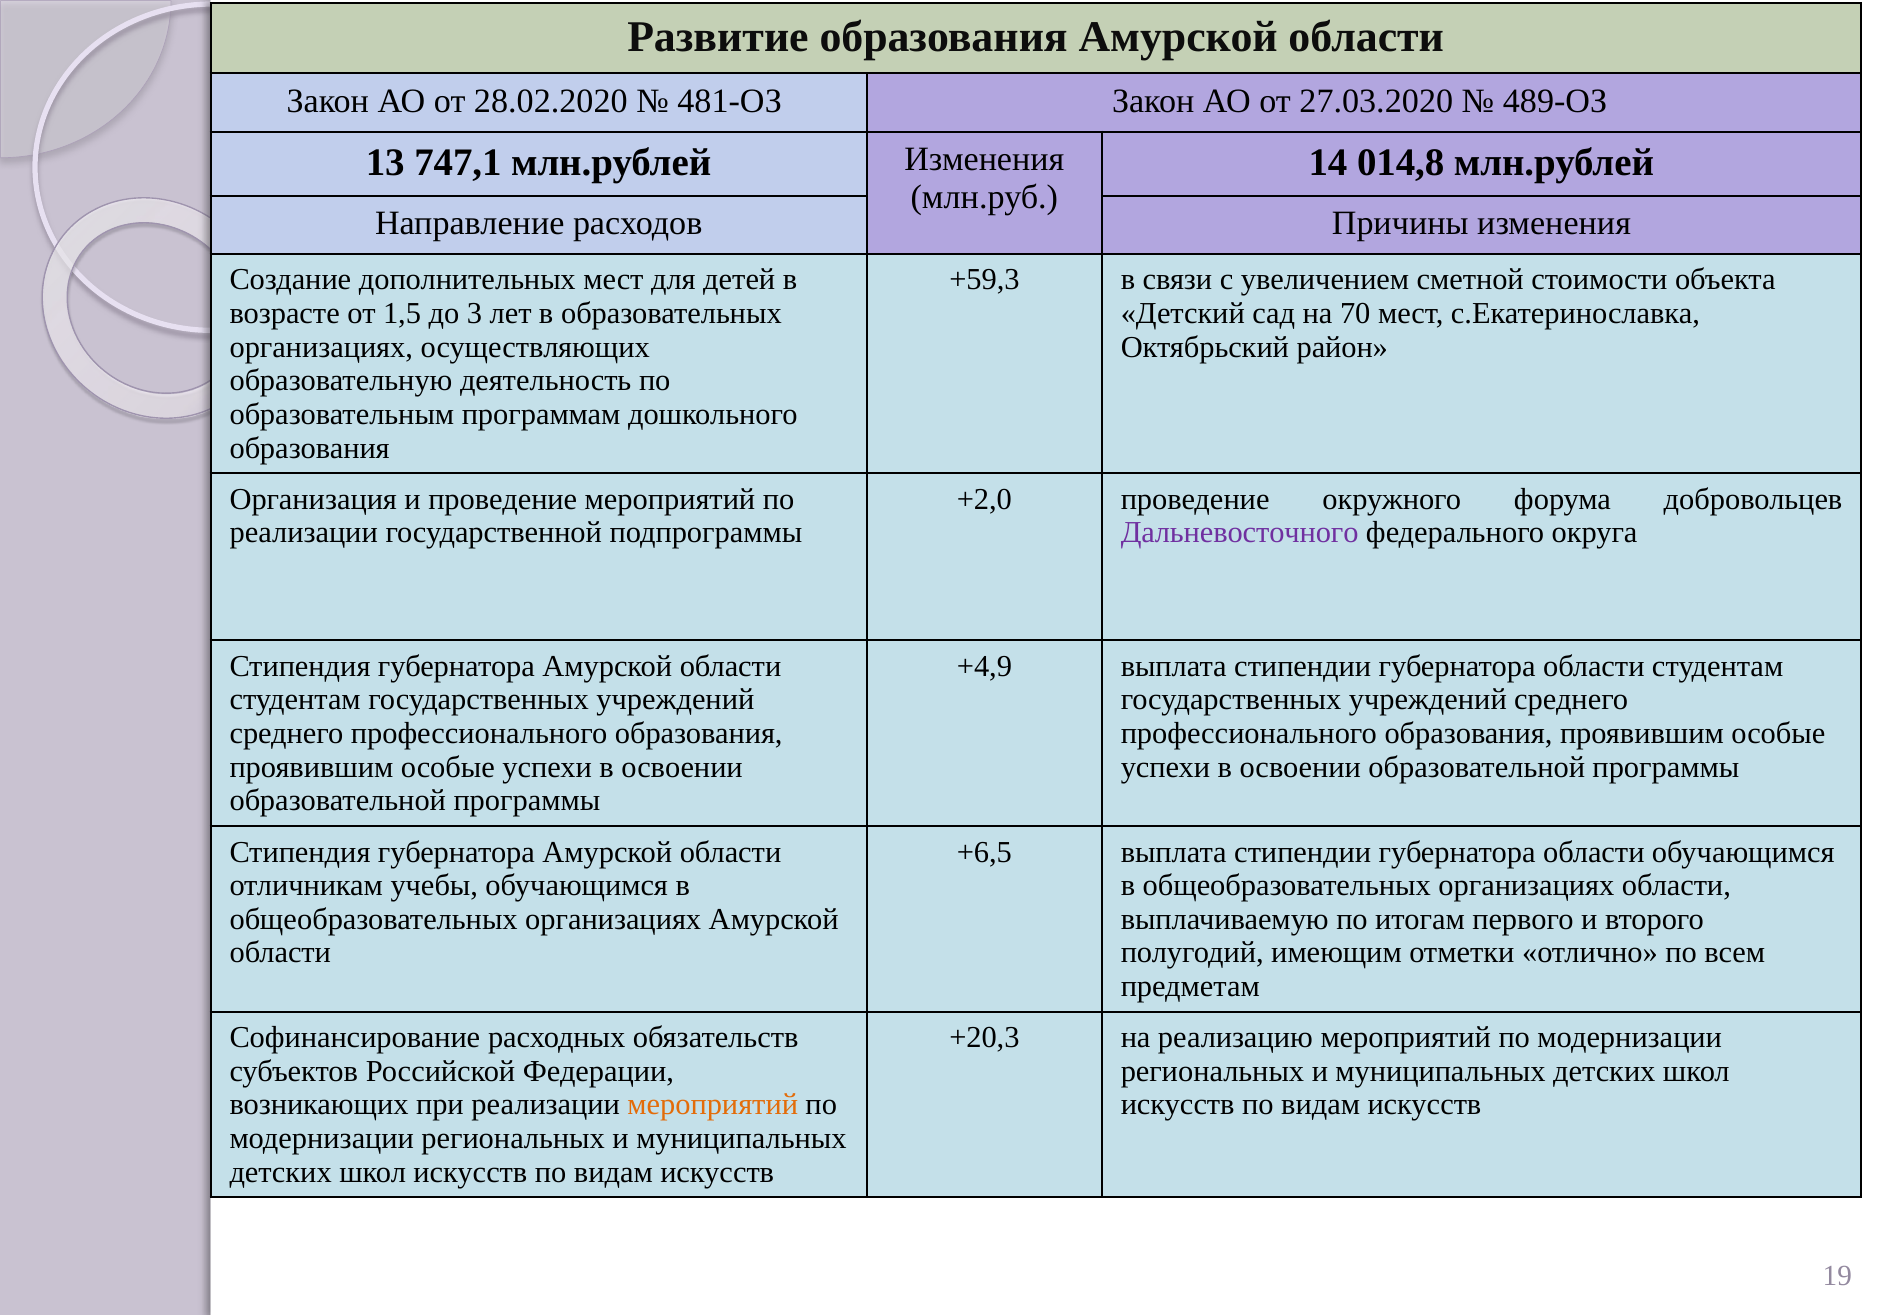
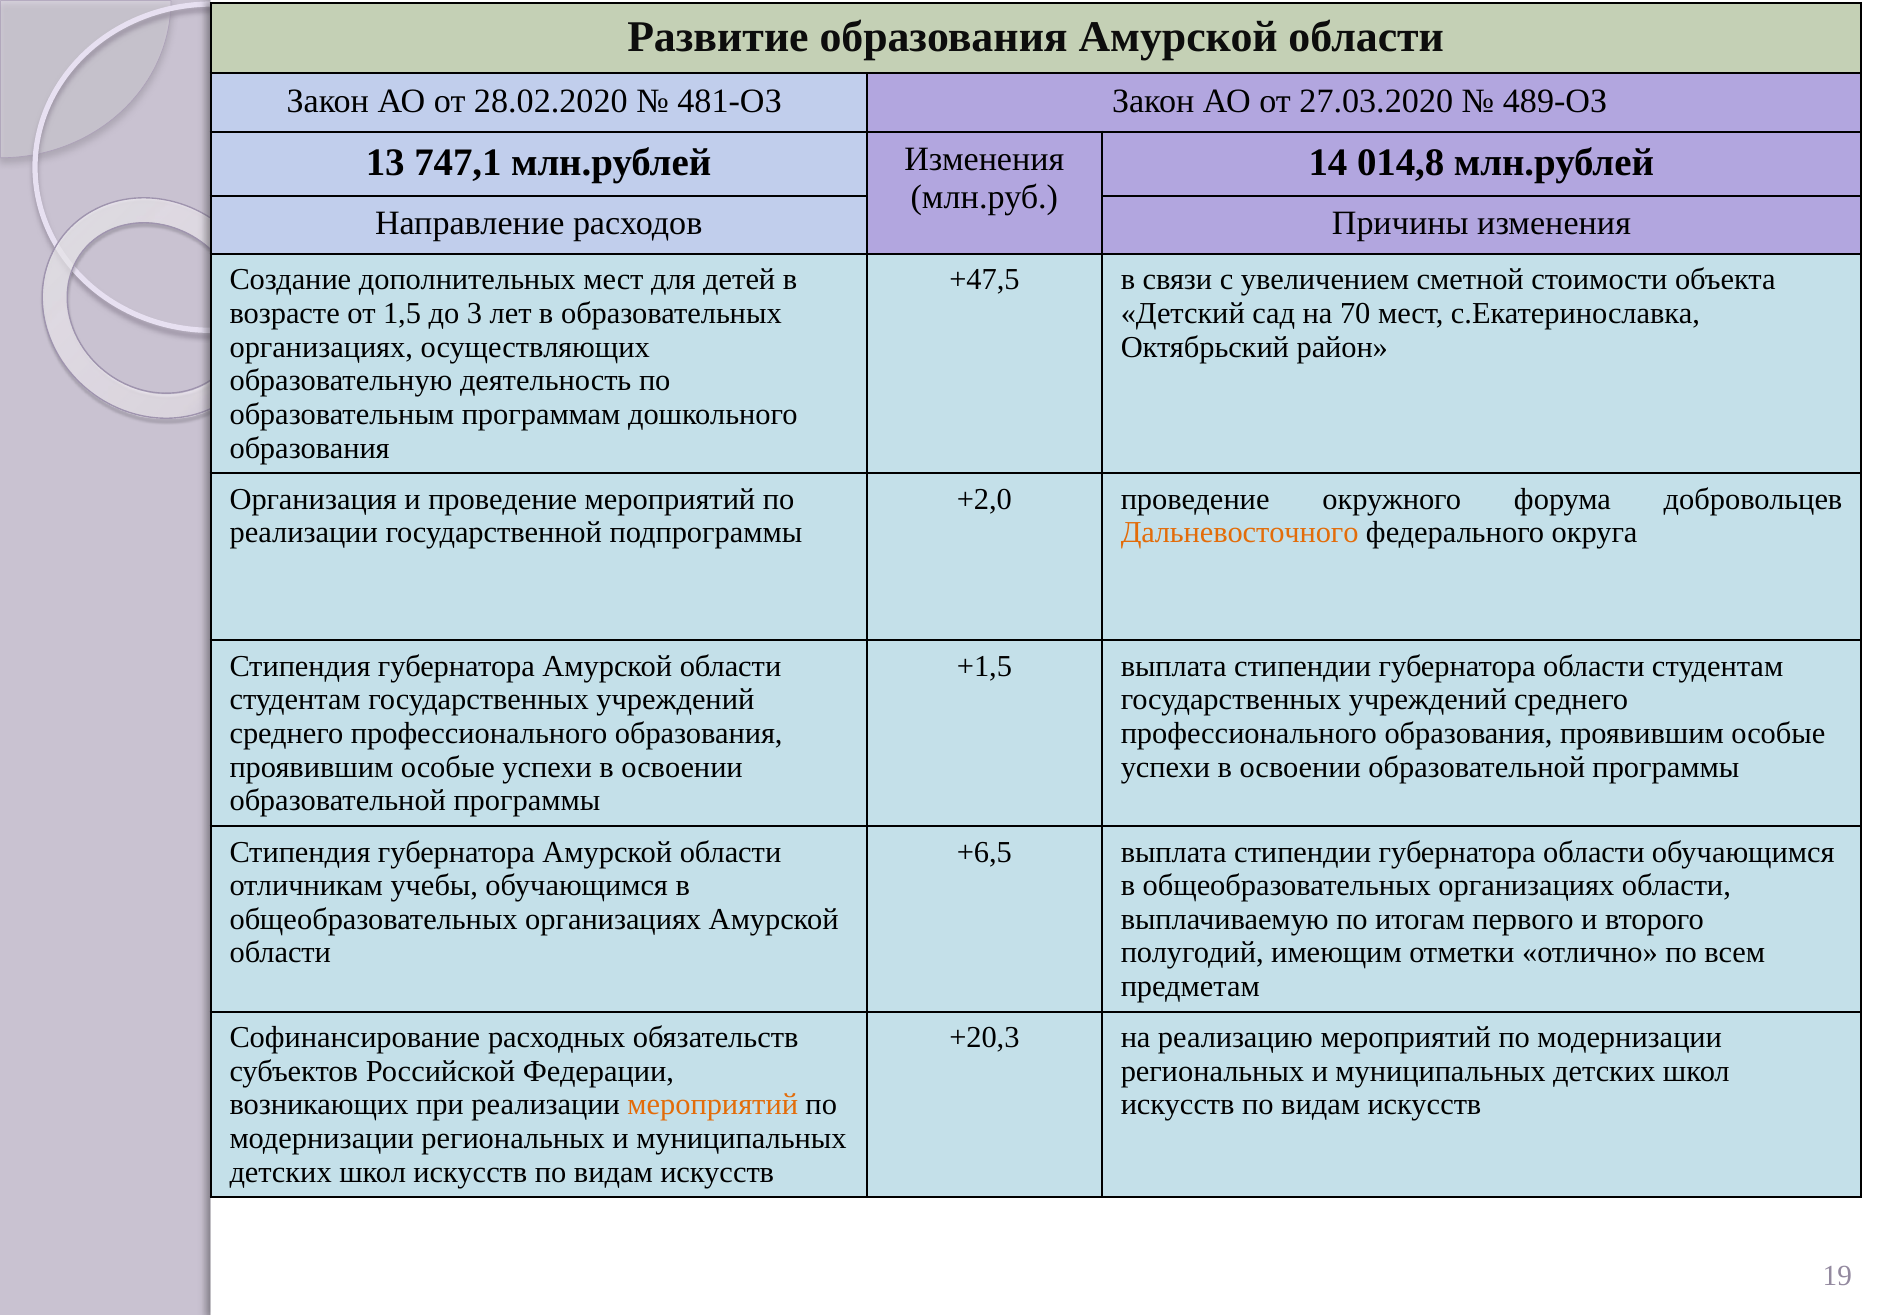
+59,3: +59,3 -> +47,5 (984, 280)
Дальневосточного colour: purple -> orange (1240, 533)
+4,9: +4,9 -> +1,5 (984, 666)
